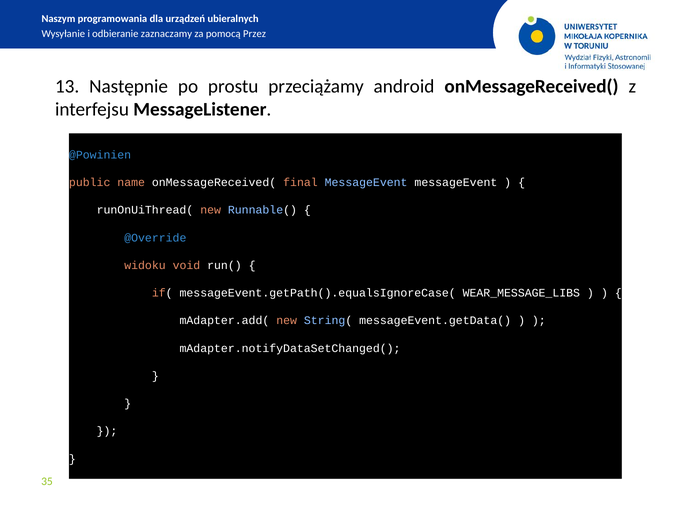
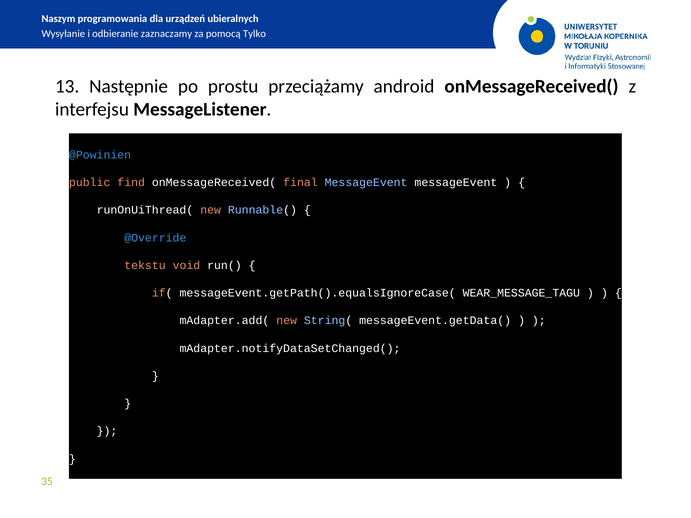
Przez: Przez -> Tylko (255, 34)
name: name -> find (131, 183)
widoku: widoku -> tekstu (145, 266)
WEAR_MESSAGE_LIBS: WEAR_MESSAGE_LIBS -> WEAR_MESSAGE_TAGU (521, 293)
